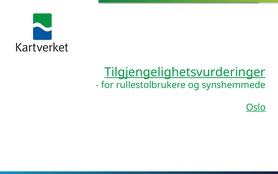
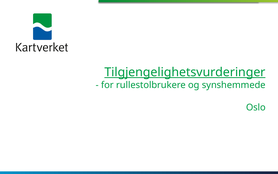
Oslo underline: present -> none (256, 107)
